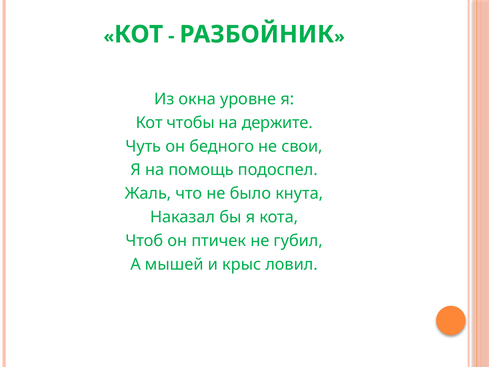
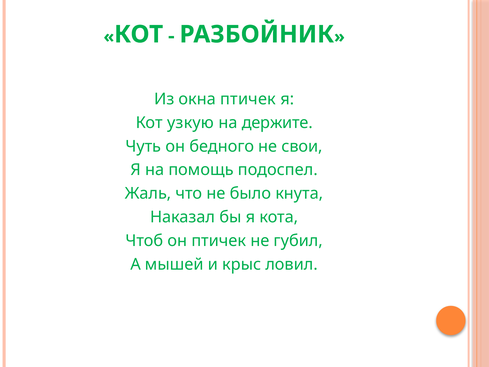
окна уровне: уровне -> птичек (248, 99)
чтобы: чтобы -> узкую (191, 123)
